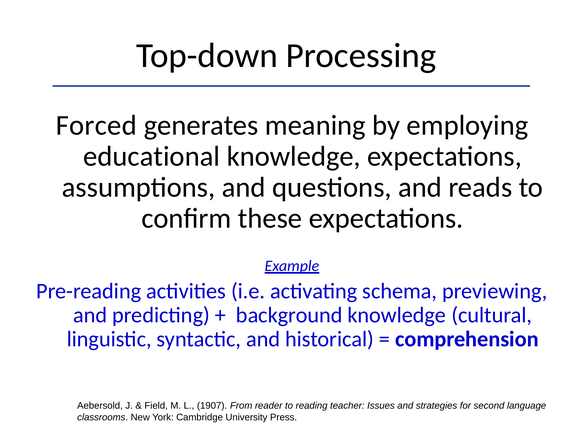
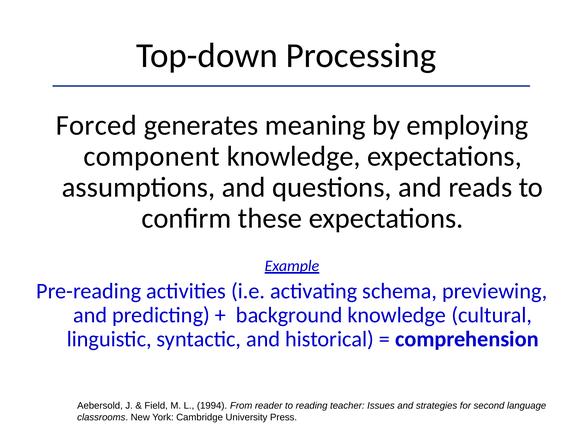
educational: educational -> component (152, 156)
1907: 1907 -> 1994 (212, 406)
